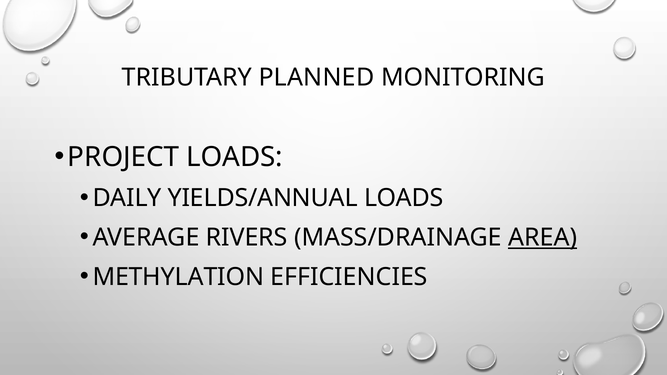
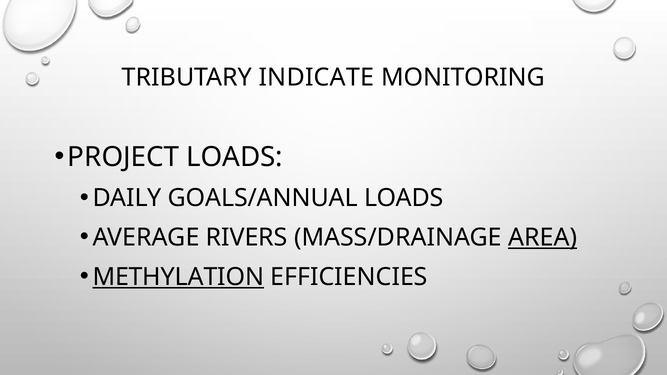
PLANNED: PLANNED -> INDICATE (316, 77)
YIELDS/ANNUAL: YIELDS/ANNUAL -> GOALS/ANNUAL (263, 198)
METHYLATION underline: none -> present (178, 277)
